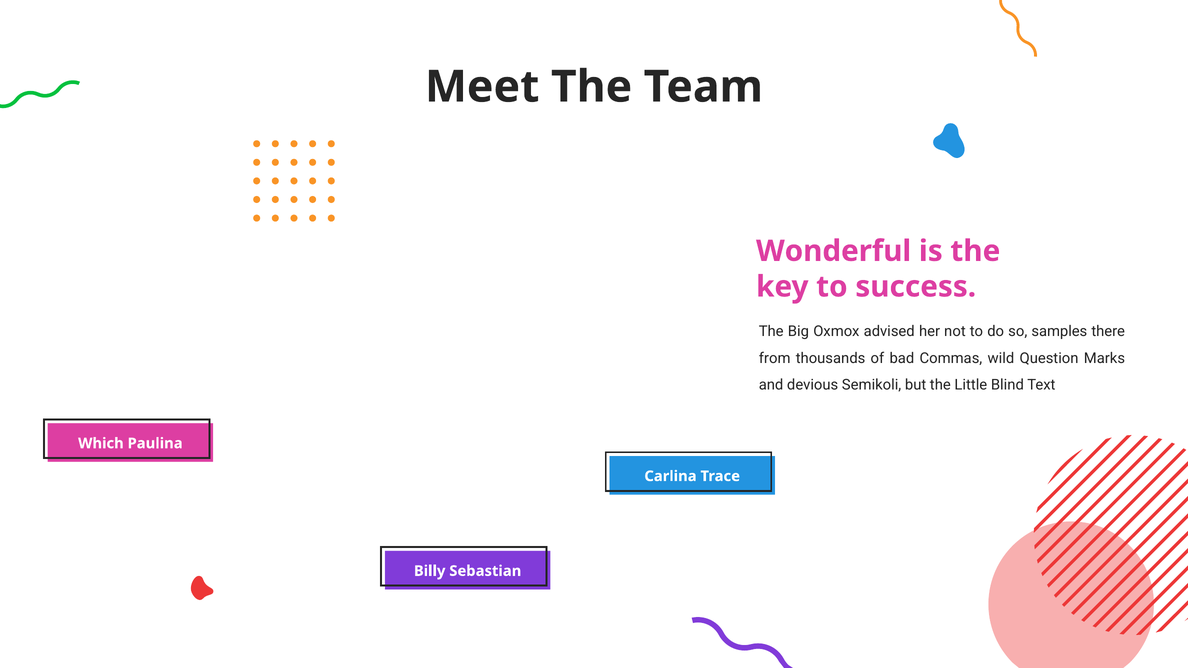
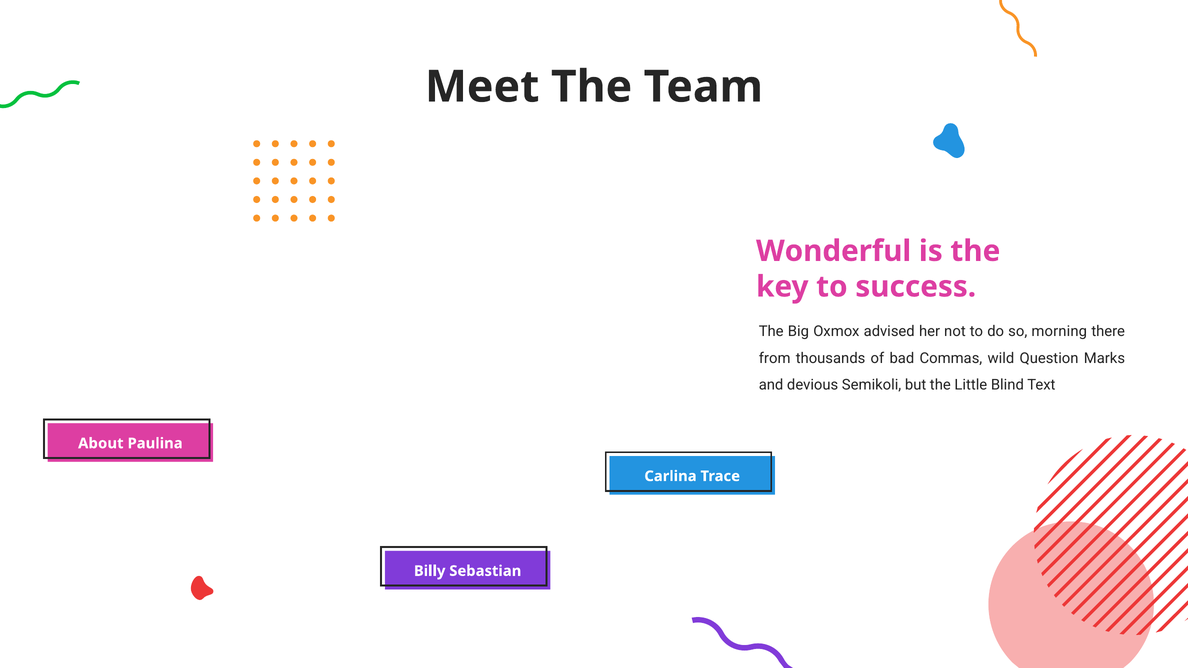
samples: samples -> morning (1059, 332)
Which: Which -> About (101, 443)
